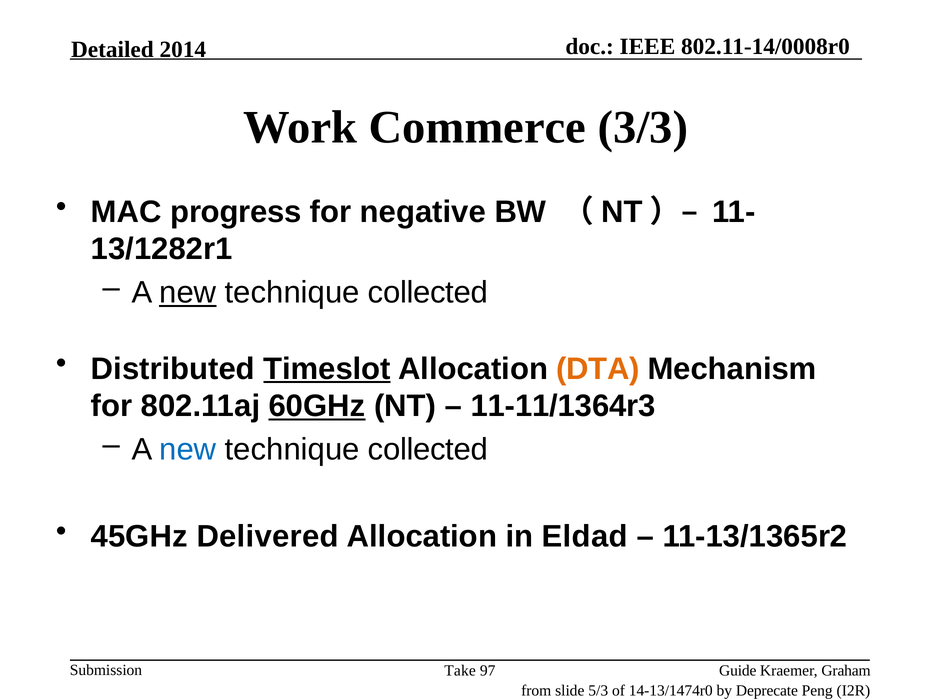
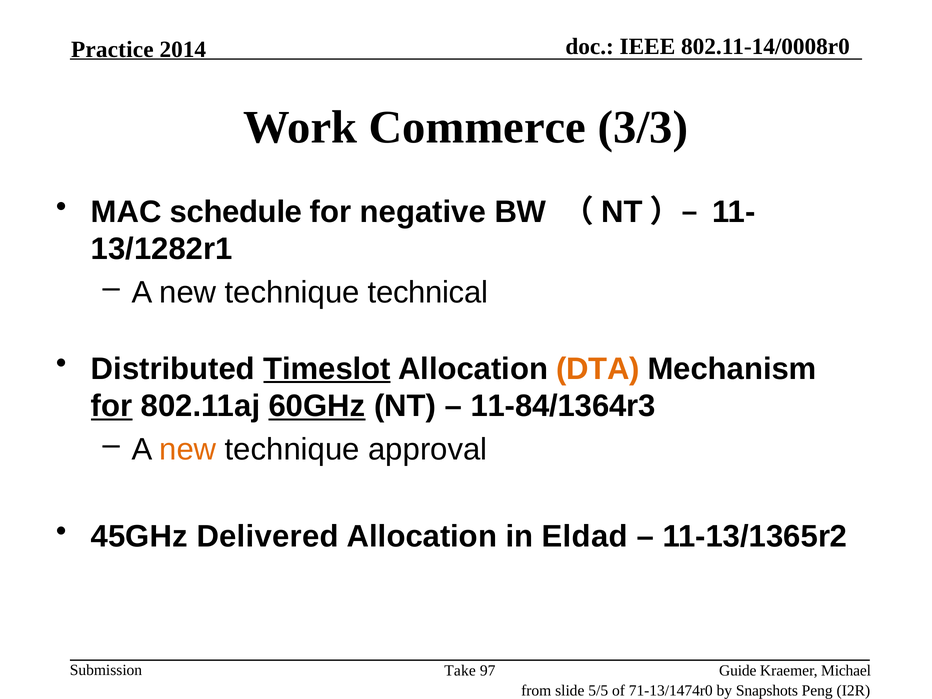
Detailed: Detailed -> Practice (112, 50)
progress: progress -> schedule (236, 212)
new underline: present -> none (188, 293)
collected: collected -> technical (428, 293)
for underline: none -> present (112, 406)
11-11/1364r3: 11-11/1364r3 -> 11-84/1364r3 (563, 406)
new colour: blue -> orange (188, 450)
collected: collected -> approval (428, 450)
Graham: Graham -> Michael (846, 670)
5/3: 5/3 -> 5/5 (598, 691)
14-13/1474r0: 14-13/1474r0 -> 71-13/1474r0 (671, 691)
Deprecate: Deprecate -> Snapshots (767, 691)
